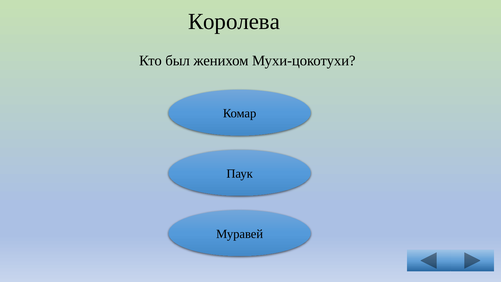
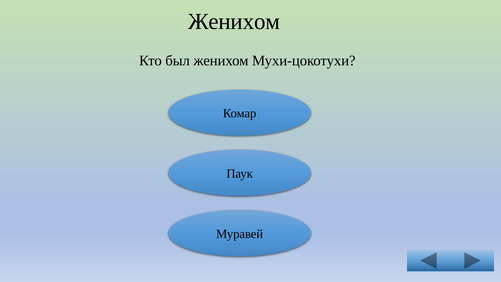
Королева: Королева -> Женихом (234, 22)
